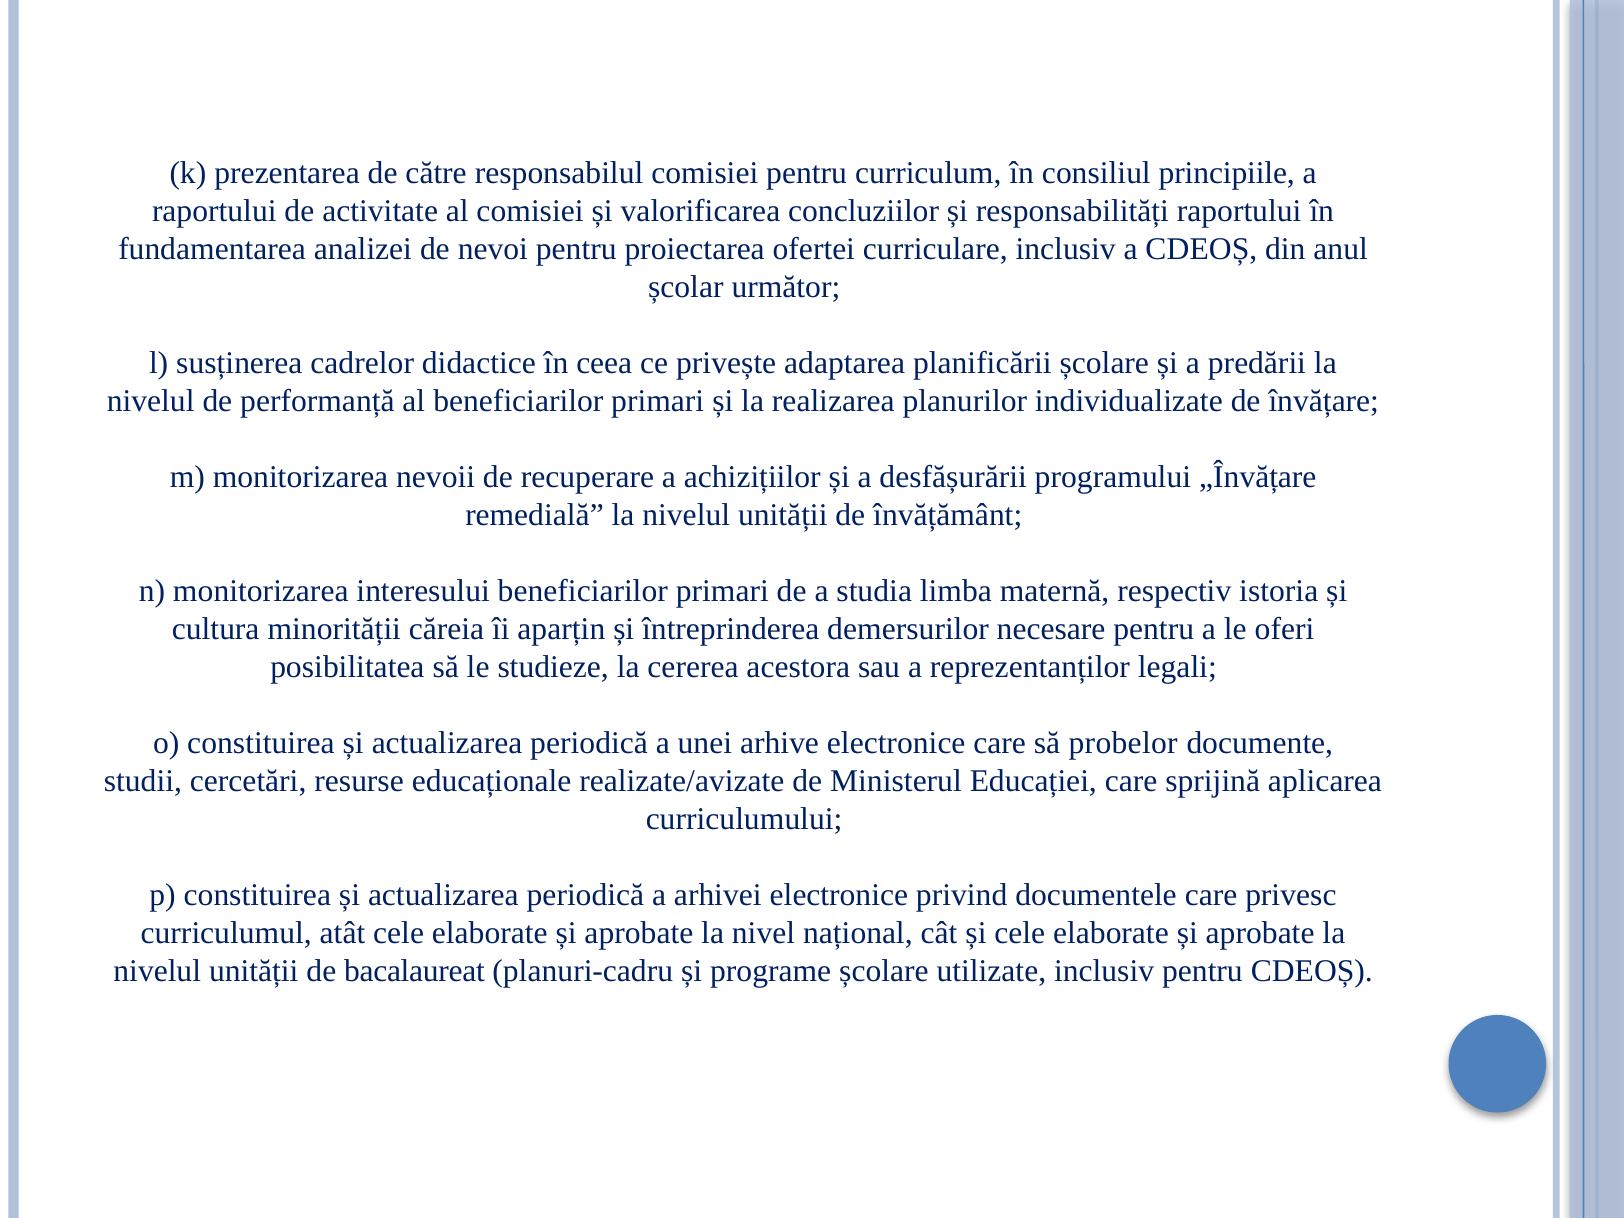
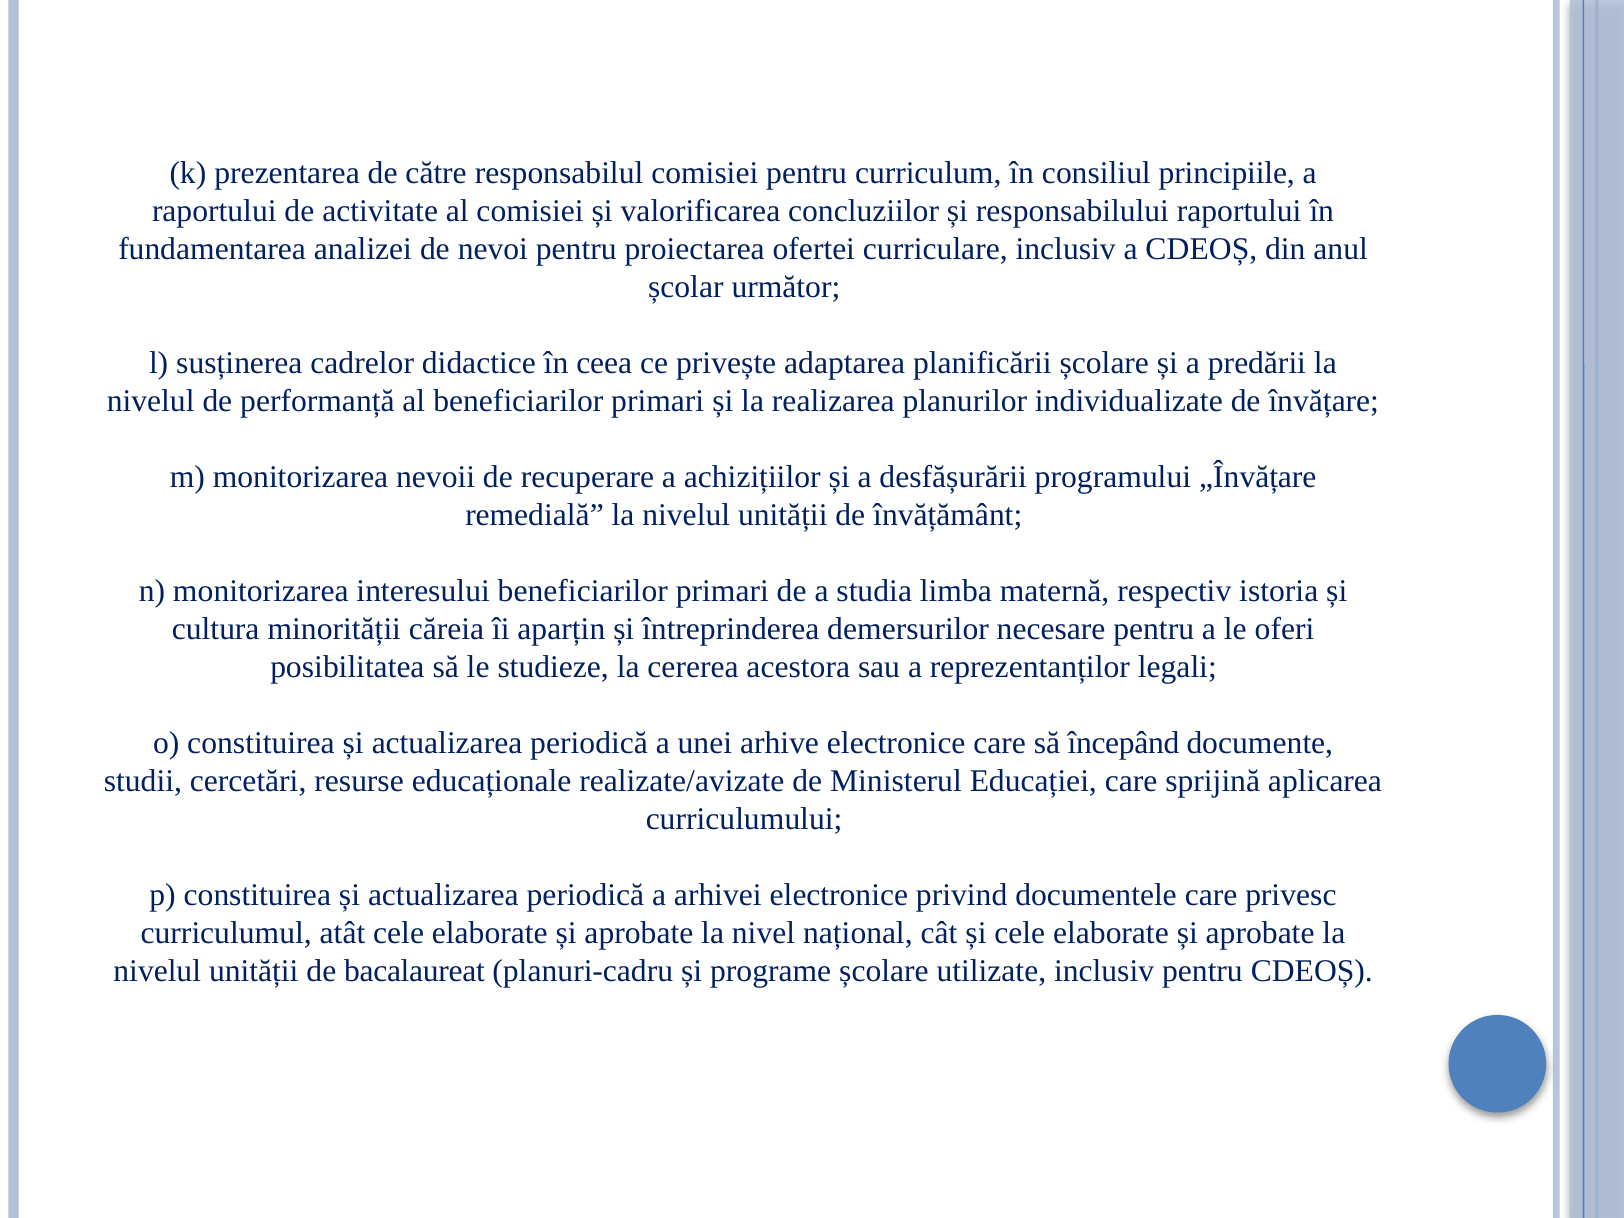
responsabilități: responsabilități -> responsabilului (1072, 211)
probelor: probelor -> începând (1123, 743)
